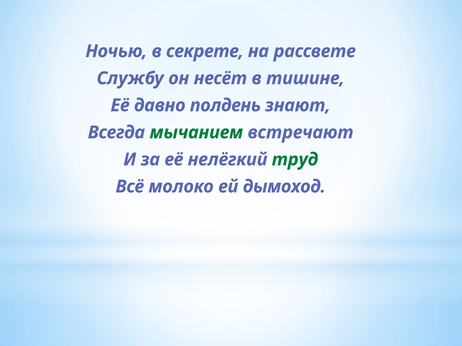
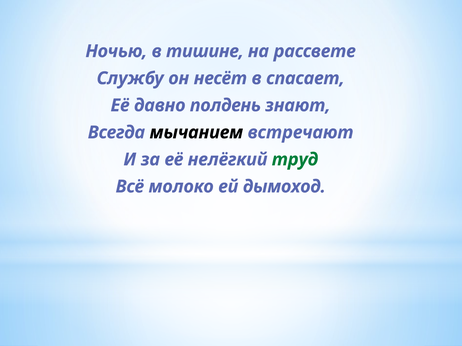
секрете: секрете -> тишине (205, 51)
тишине: тишине -> спасает (305, 78)
мычанием colour: green -> black (196, 133)
